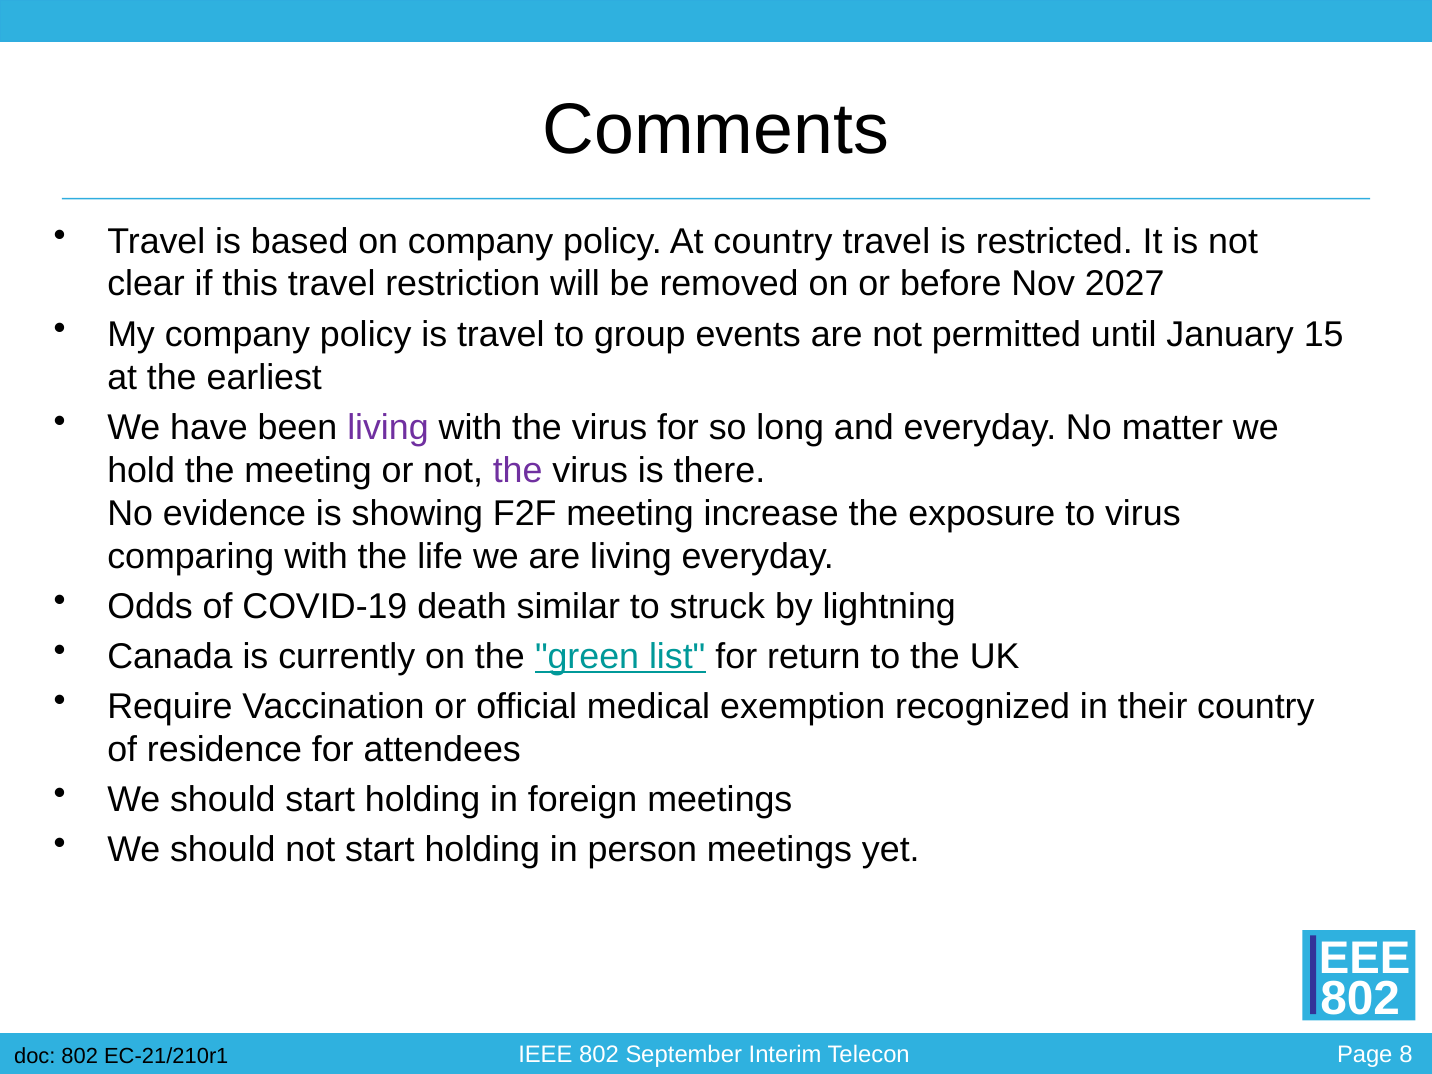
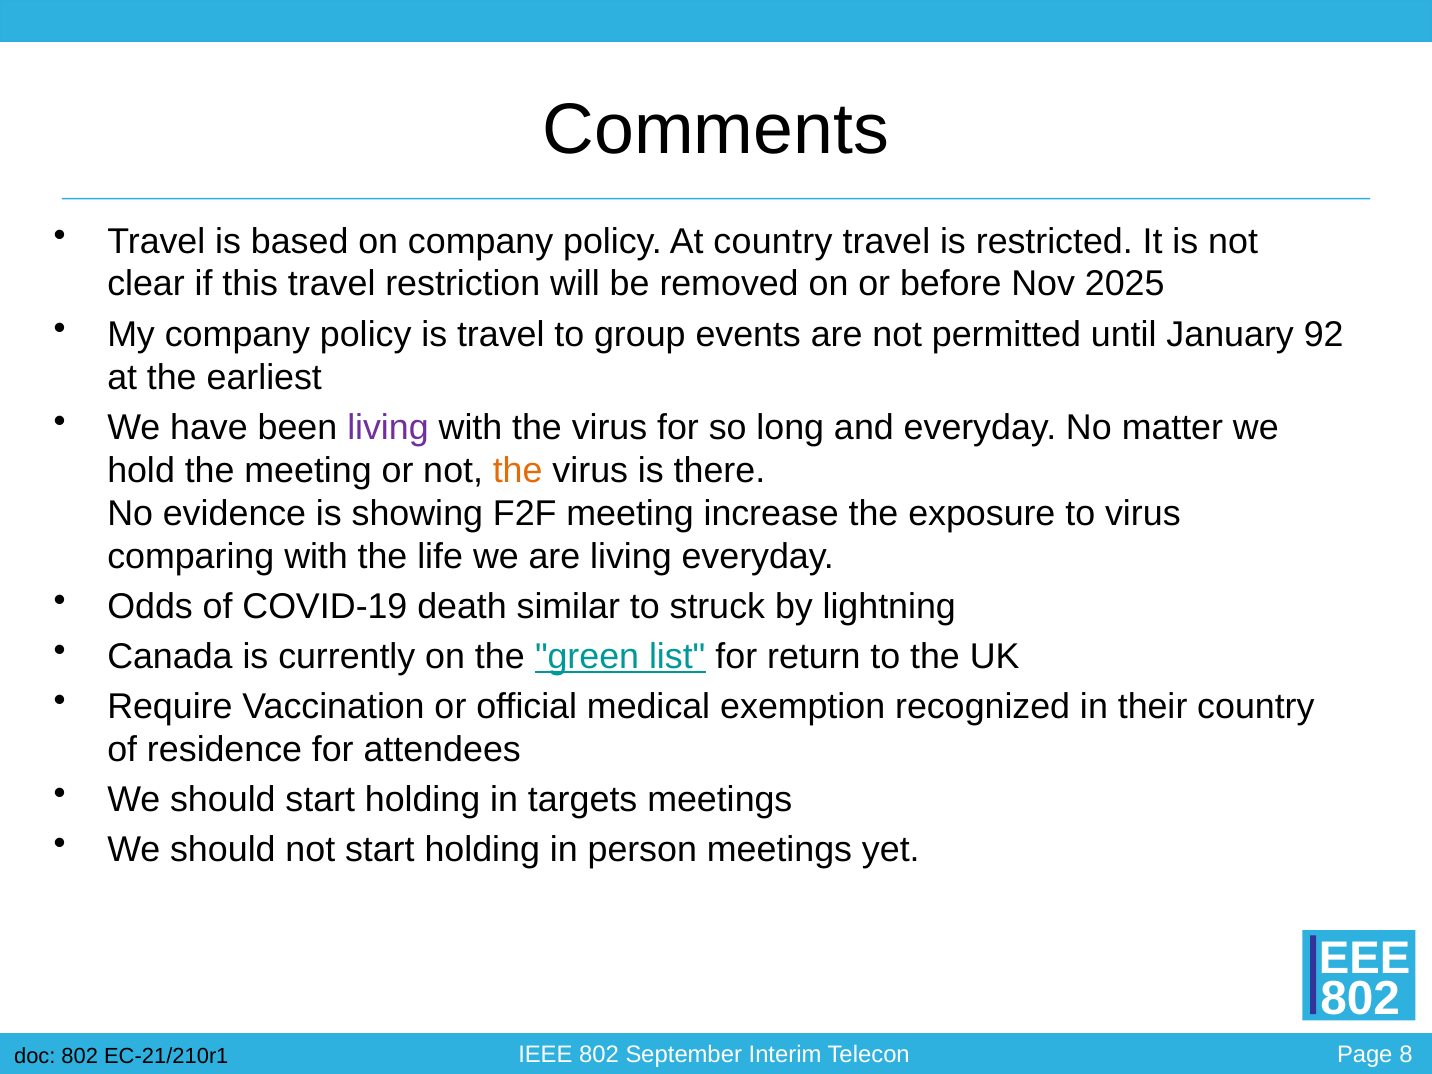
2027: 2027 -> 2025 (1125, 284)
15: 15 -> 92 (1324, 334)
the colour: purple -> orange (518, 470)
foreign: foreign -> targets (583, 800)
